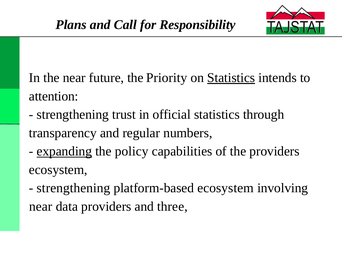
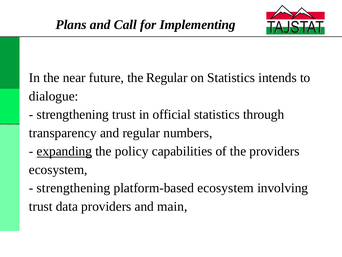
Responsibility: Responsibility -> Implementing (198, 25)
the Priority: Priority -> Regular (167, 78)
Statistics underline: present -> none (231, 78)
attention: attention -> dialogue (54, 96)
near: near -> trust (41, 206)
three: three -> main (172, 206)
